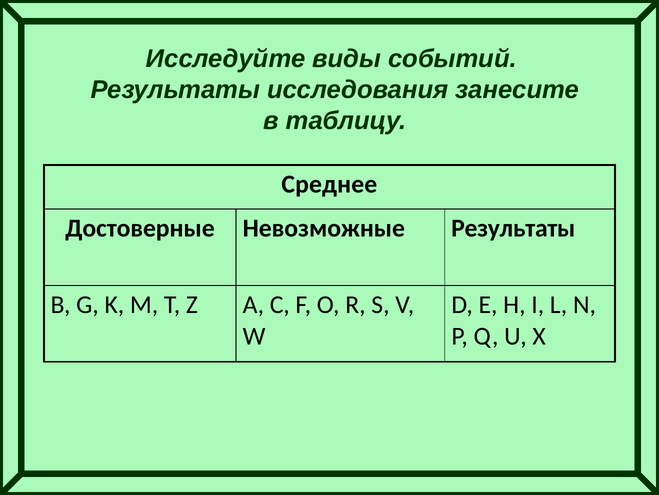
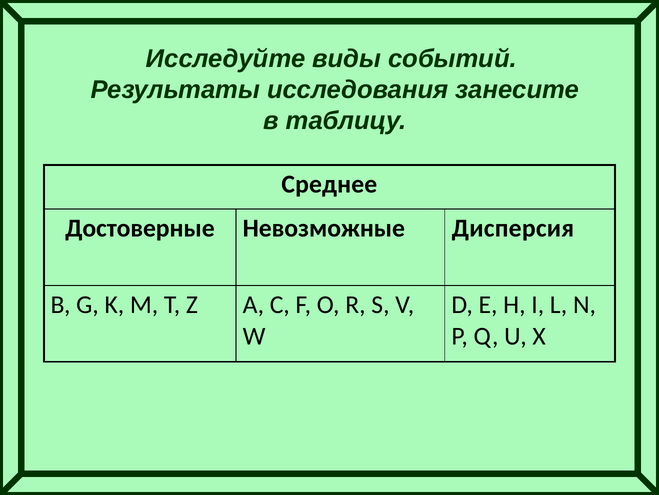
Невозможные Результаты: Результаты -> Дисперсия (513, 228)
